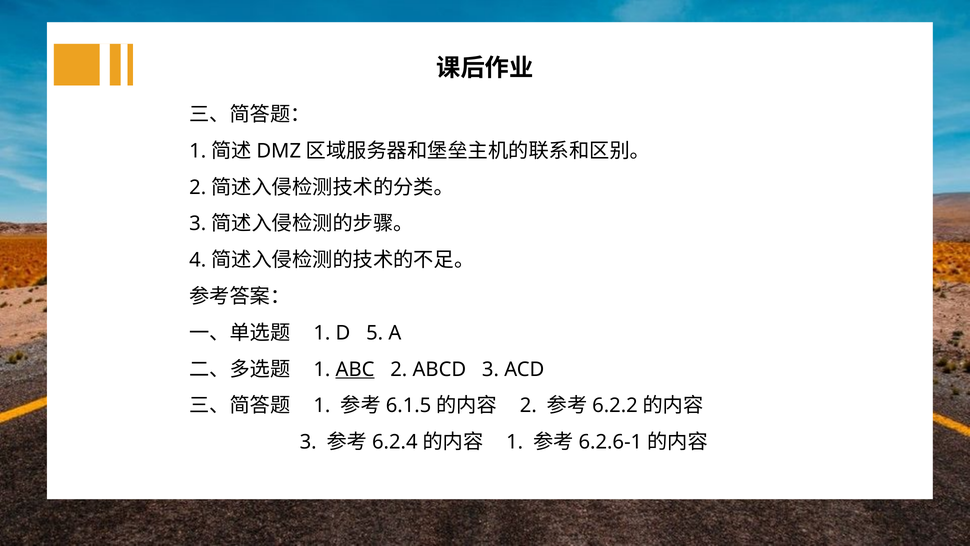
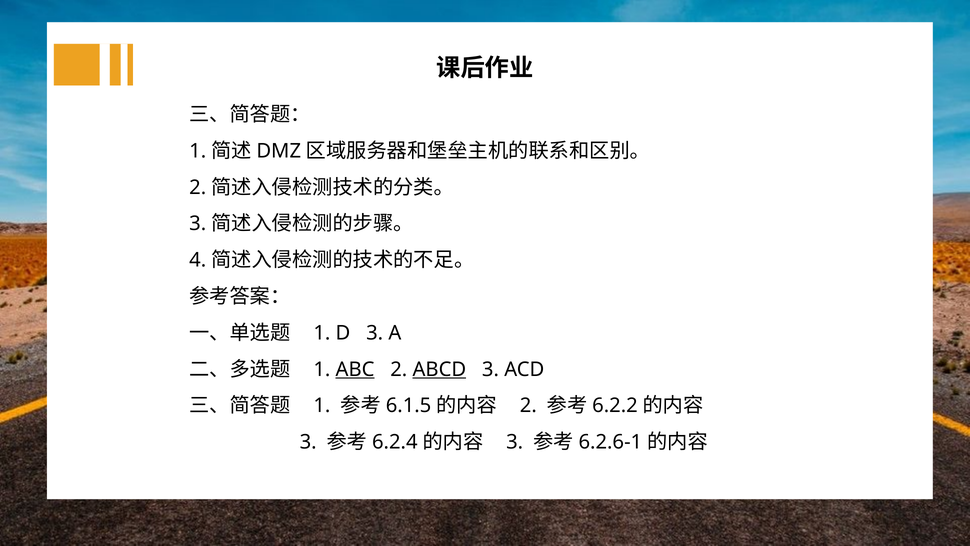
D 5: 5 -> 3 (375, 333)
ABCD underline: none -> present (439, 369)
1: 1 -> 3 (515, 442)
